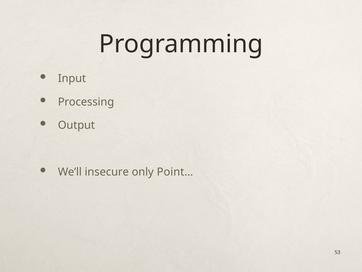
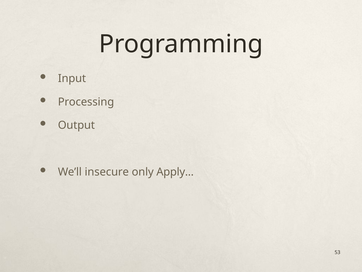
Point…: Point… -> Apply… (175, 172)
